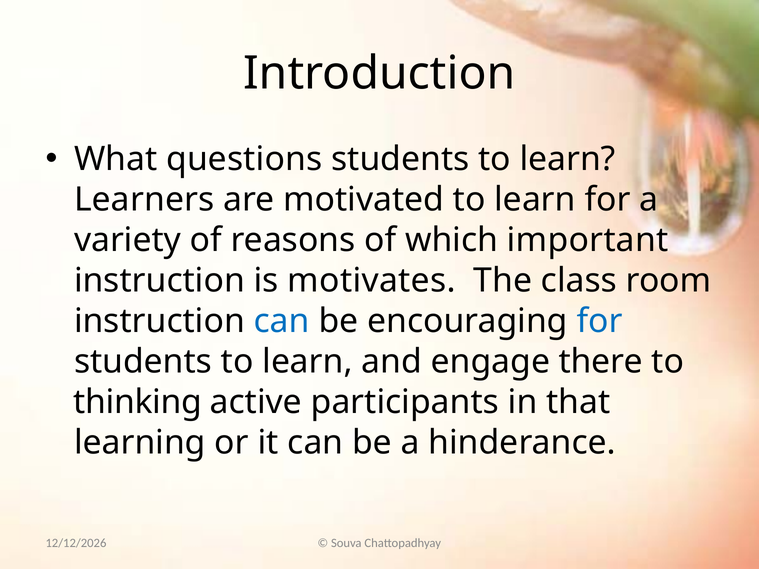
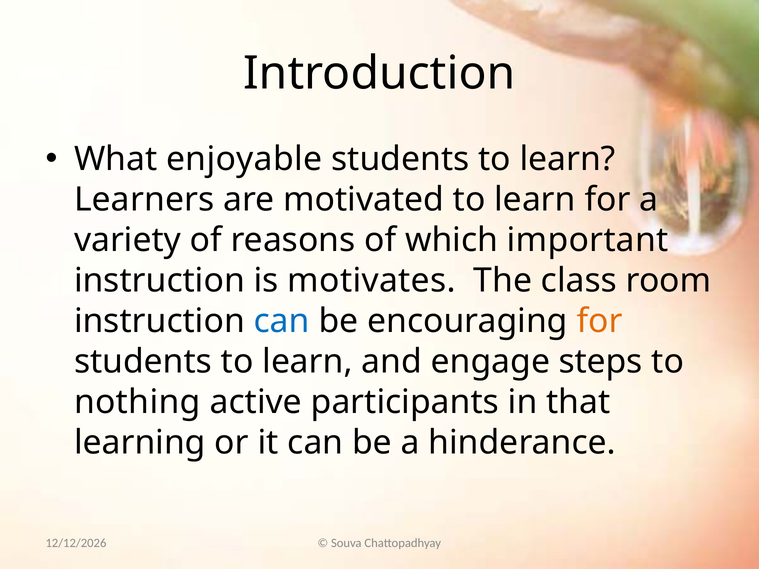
questions: questions -> enjoyable (244, 159)
for colour: blue -> orange (600, 321)
there: there -> steps (601, 362)
thinking: thinking -> nothing (137, 402)
